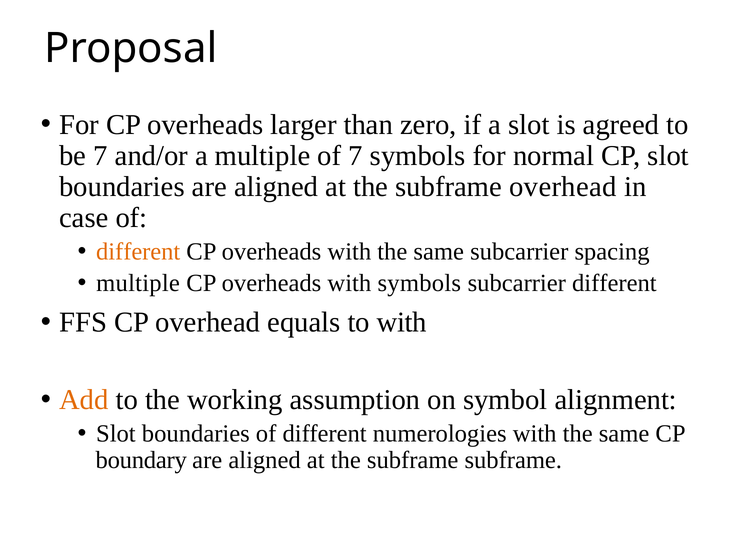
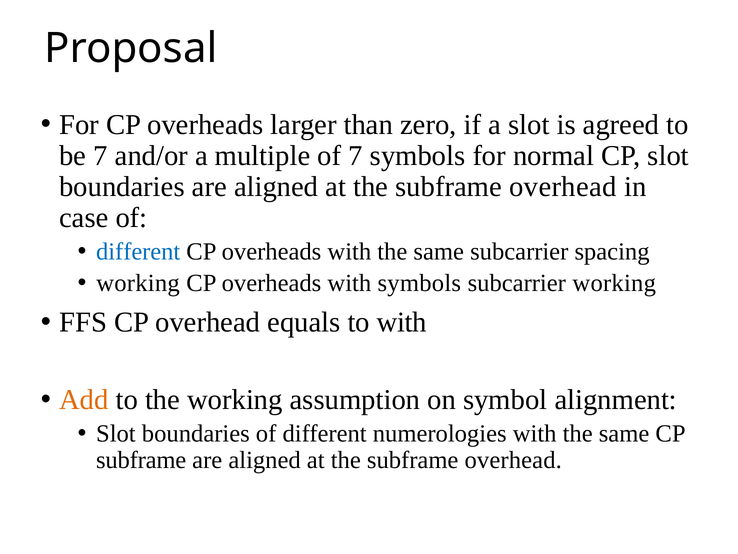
different colour: orange -> blue (138, 251)
multiple: multiple -> working (138, 283)
subcarrier different: different -> working (614, 283)
boundary: boundary -> subframe (141, 460)
subframe: subframe -> overhead (513, 460)
